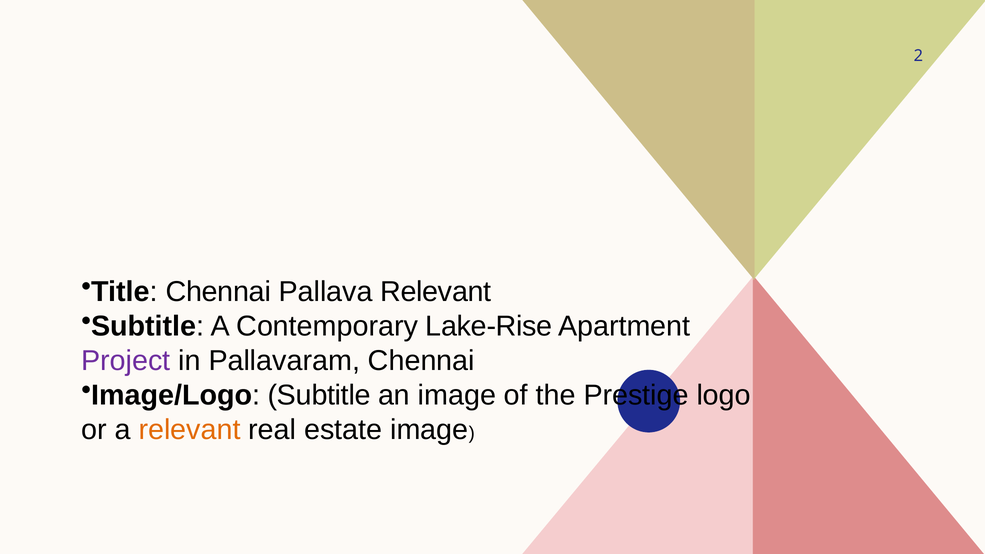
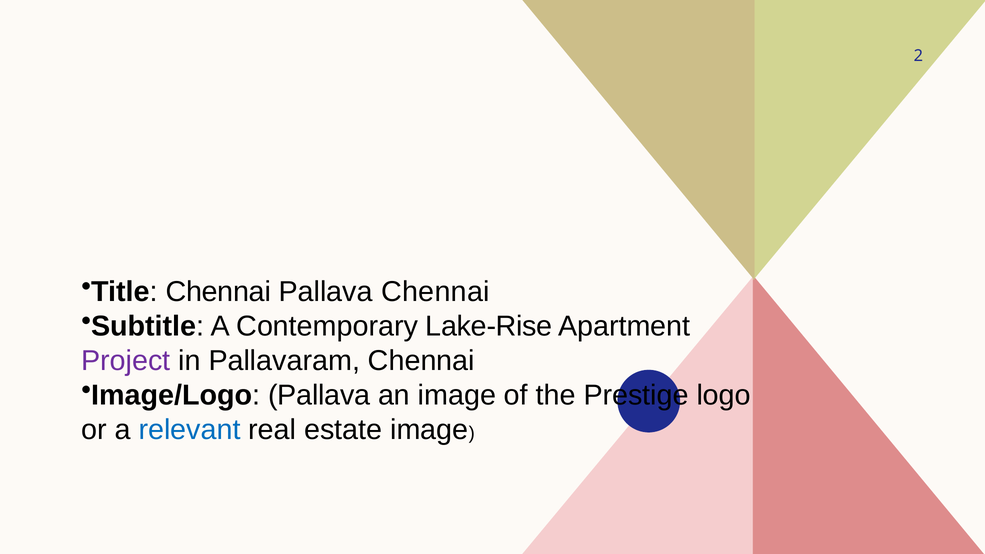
Pallava Relevant: Relevant -> Chennai (435, 292)
Image/Logo Subtitle: Subtitle -> Pallava (319, 395)
relevant colour: orange -> blue (190, 430)
